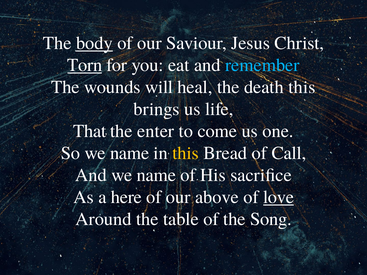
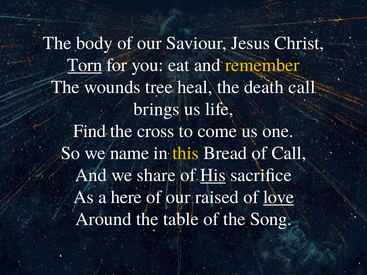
body underline: present -> none (94, 43)
remember colour: light blue -> yellow (262, 65)
will: will -> tree (159, 87)
death this: this -> call (302, 87)
That: That -> Find (90, 131)
enter: enter -> cross (156, 131)
And we name: name -> share (156, 175)
His underline: none -> present (213, 175)
above: above -> raised (217, 197)
